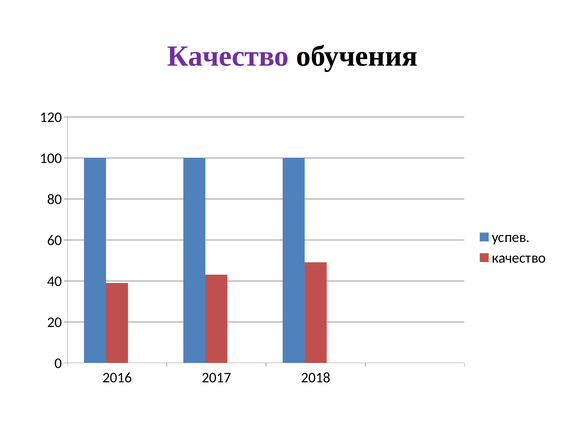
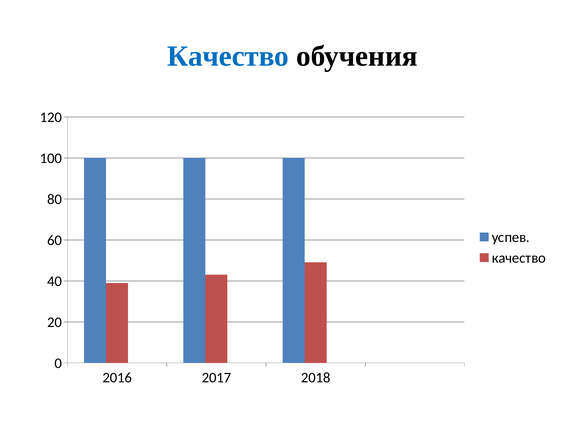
Качество colour: purple -> blue (228, 56)
